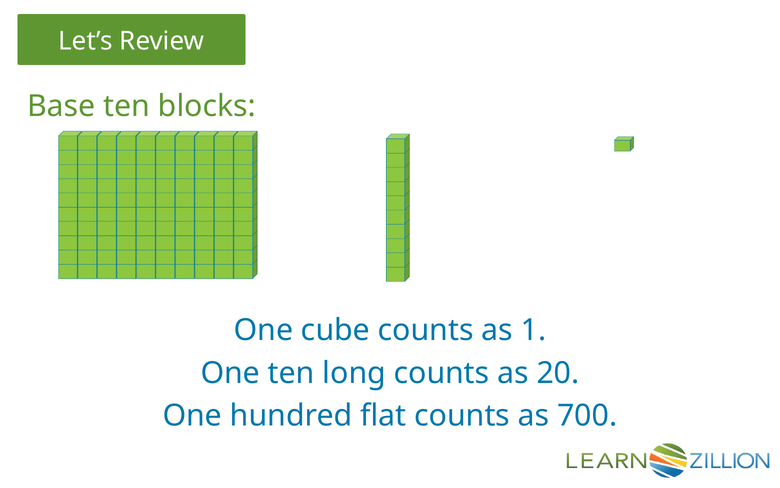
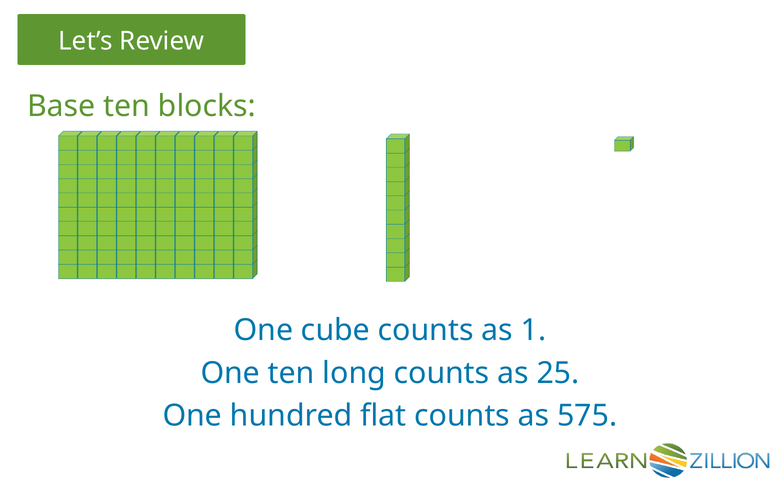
20: 20 -> 25 (558, 373)
700: 700 -> 575 (587, 415)
